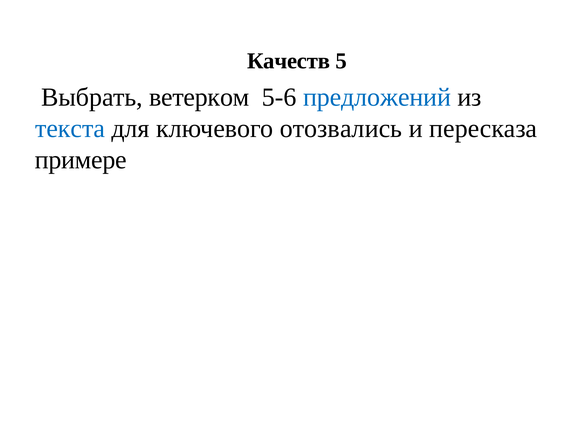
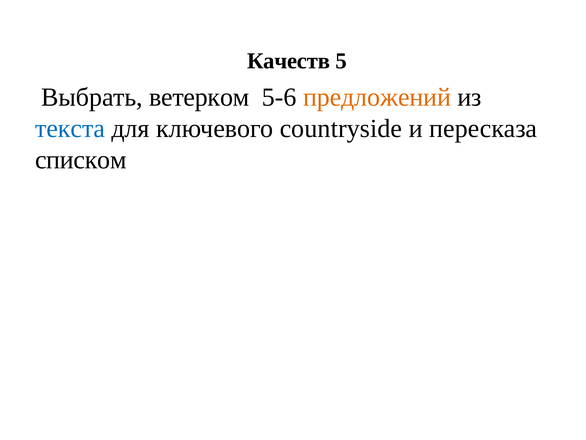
предложений colour: blue -> orange (377, 97)
отозвались: отозвались -> countryside (341, 128)
примере: примере -> списком (81, 160)
